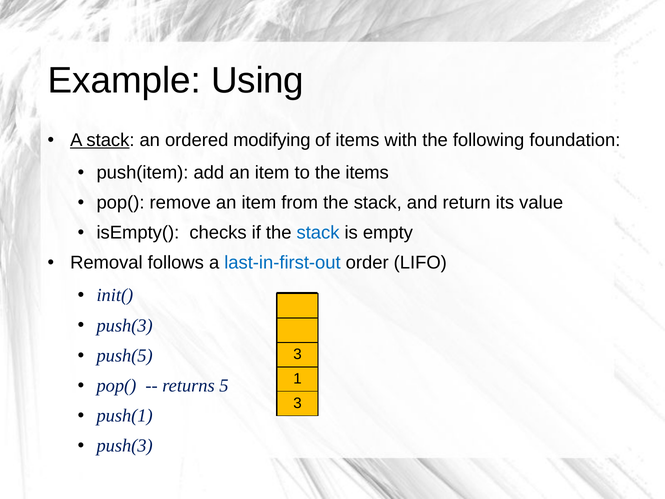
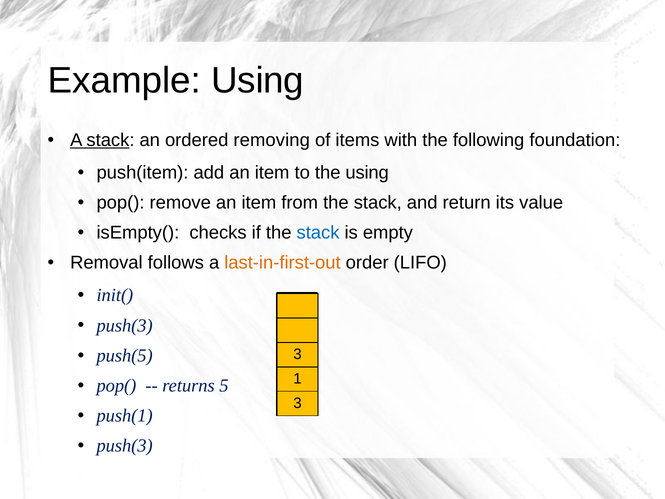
modifying: modifying -> removing (272, 140)
the items: items -> using (367, 172)
last-in-first-out colour: blue -> orange (282, 263)
